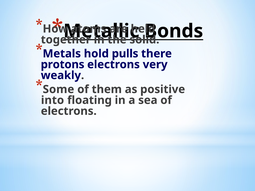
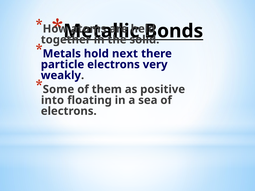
pulls: pulls -> next (125, 54)
protons: protons -> particle (63, 65)
